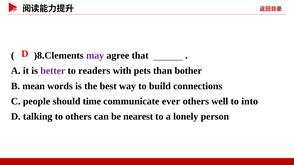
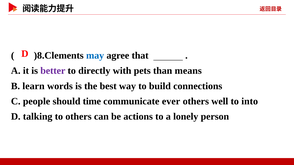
may colour: purple -> blue (95, 56)
readers: readers -> directly (94, 71)
bother: bother -> means (188, 71)
mean: mean -> learn (34, 86)
nearest: nearest -> actions (138, 117)
